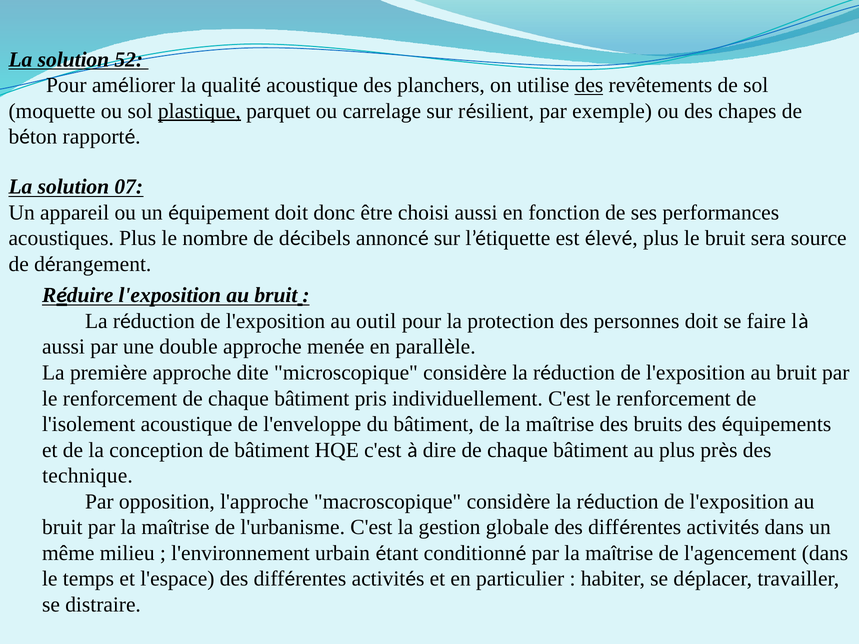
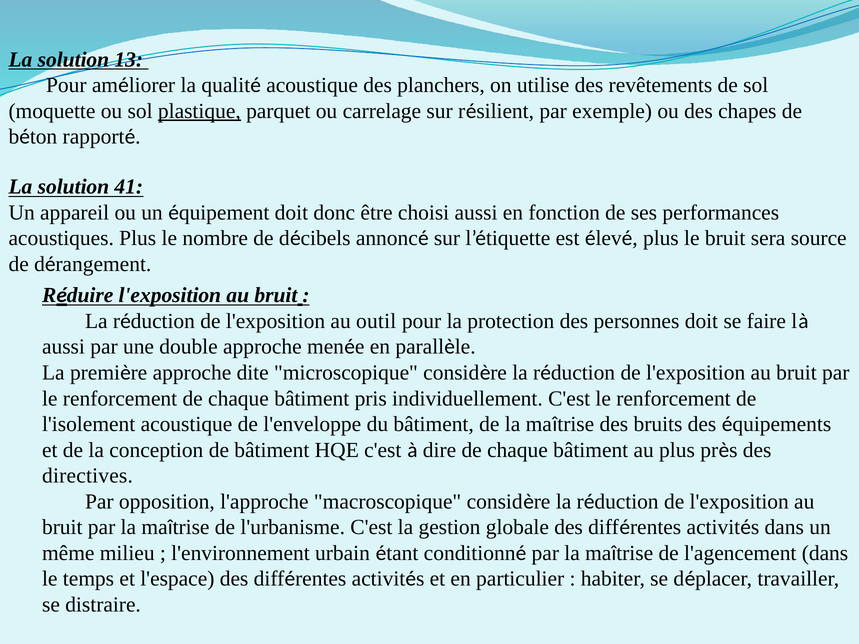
52: 52 -> 13 (129, 59)
des underline: present -> none (589, 85)
07: 07 -> 41 (129, 187)
technique: technique -> directives (88, 476)
